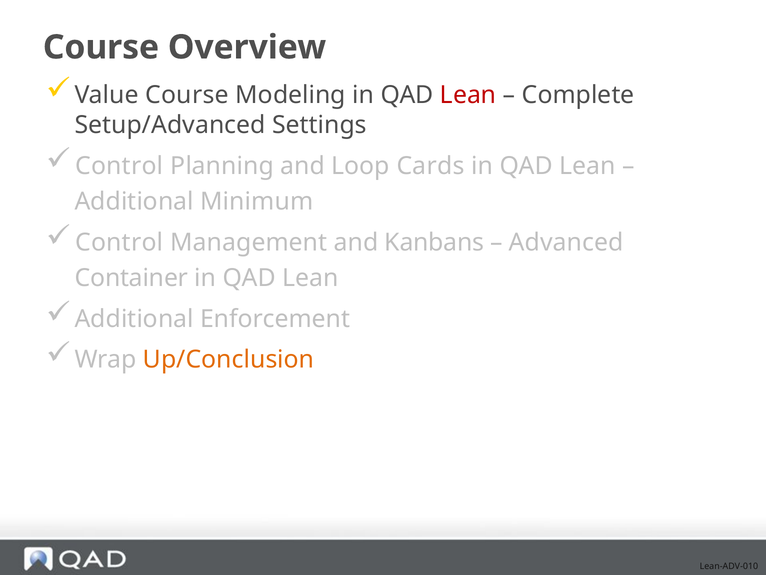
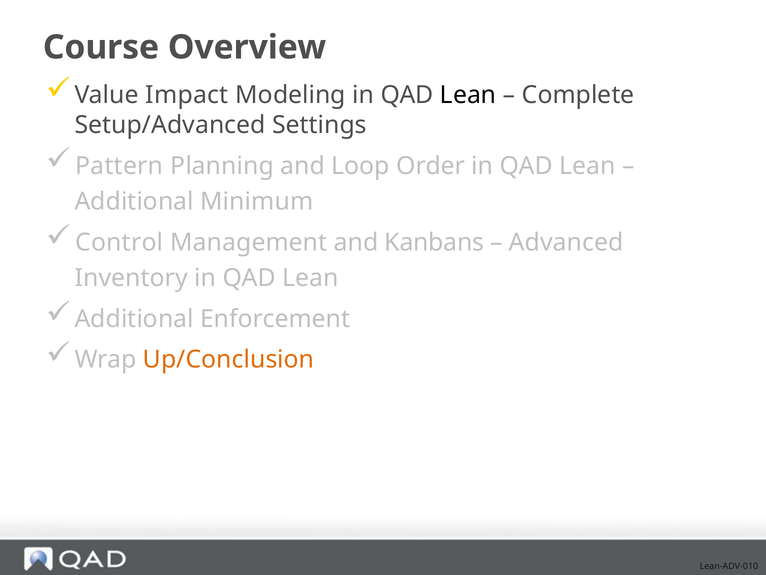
Value Course: Course -> Impact (187, 95)
Lean colour: red -> black (468, 95)
Control: Control -> Pattern (119, 166)
Cards: Cards -> Order (431, 166)
Container: Container -> Inventory (131, 278)
